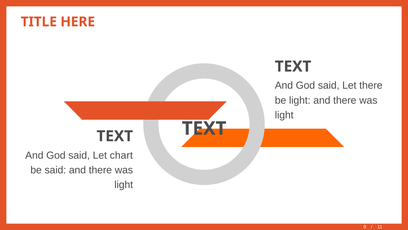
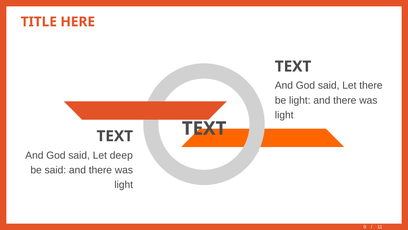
chart: chart -> deep (121, 155)
